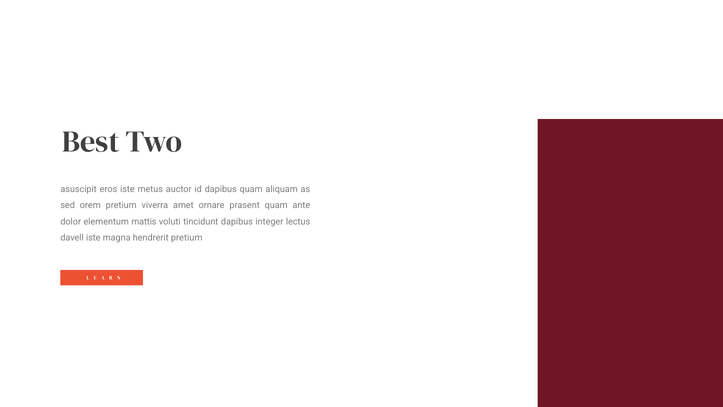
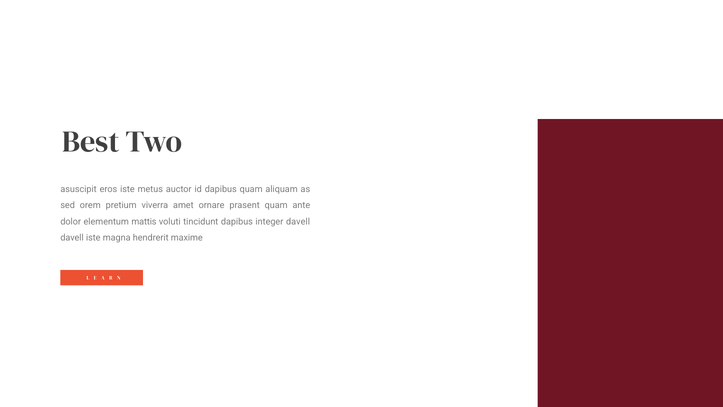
integer lectus: lectus -> davell (298, 221)
hendrerit pretium: pretium -> maxime (187, 238)
